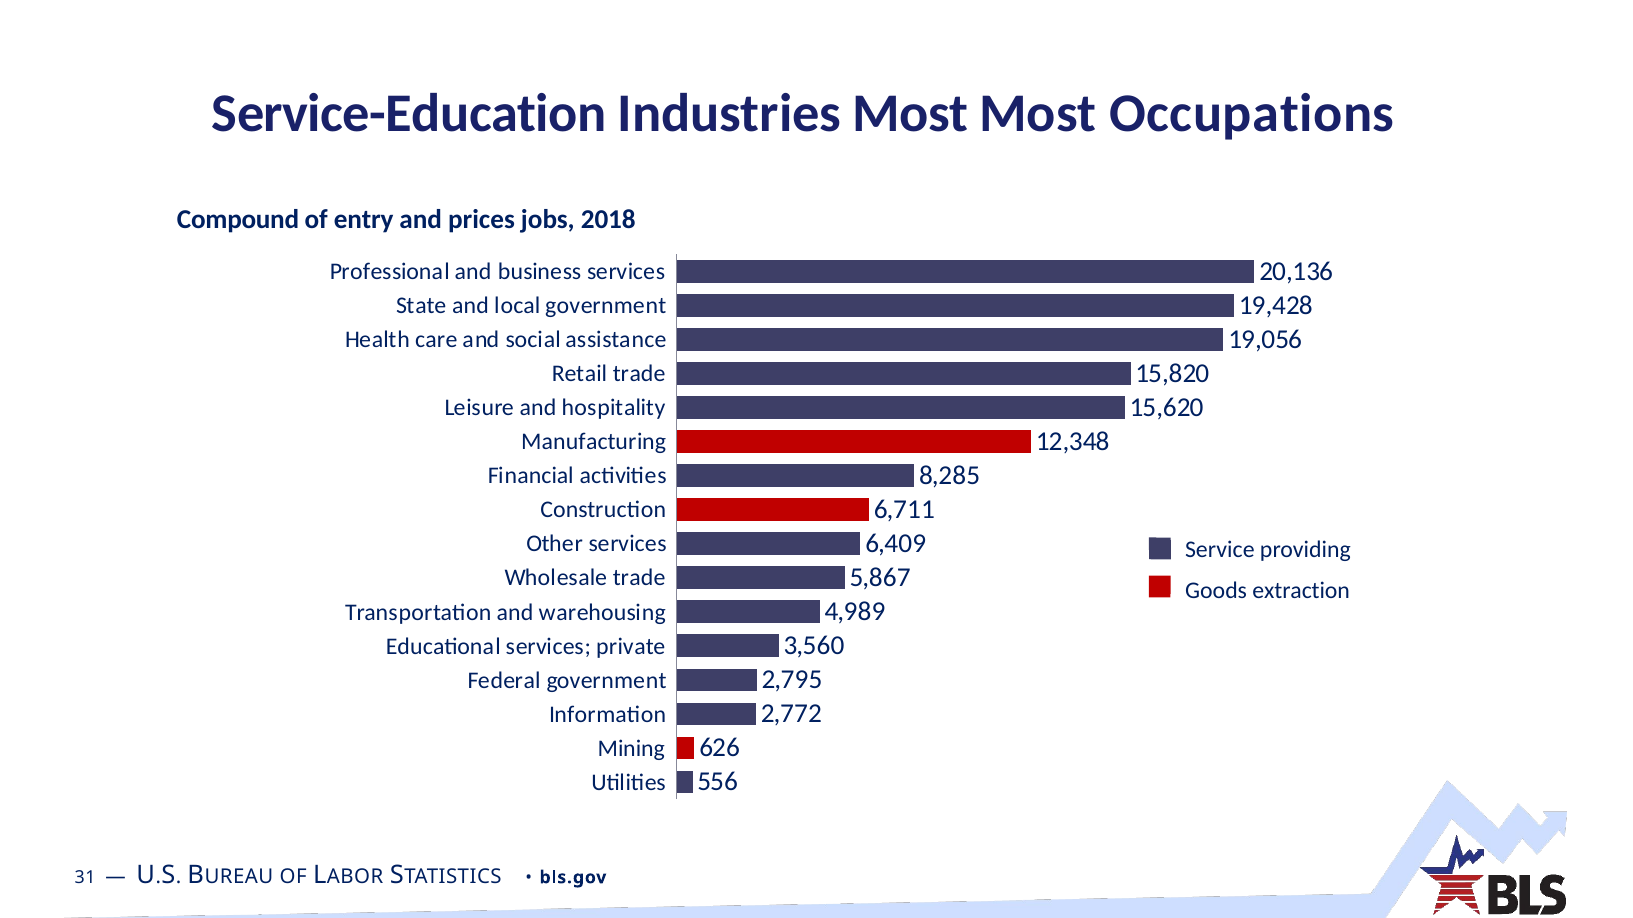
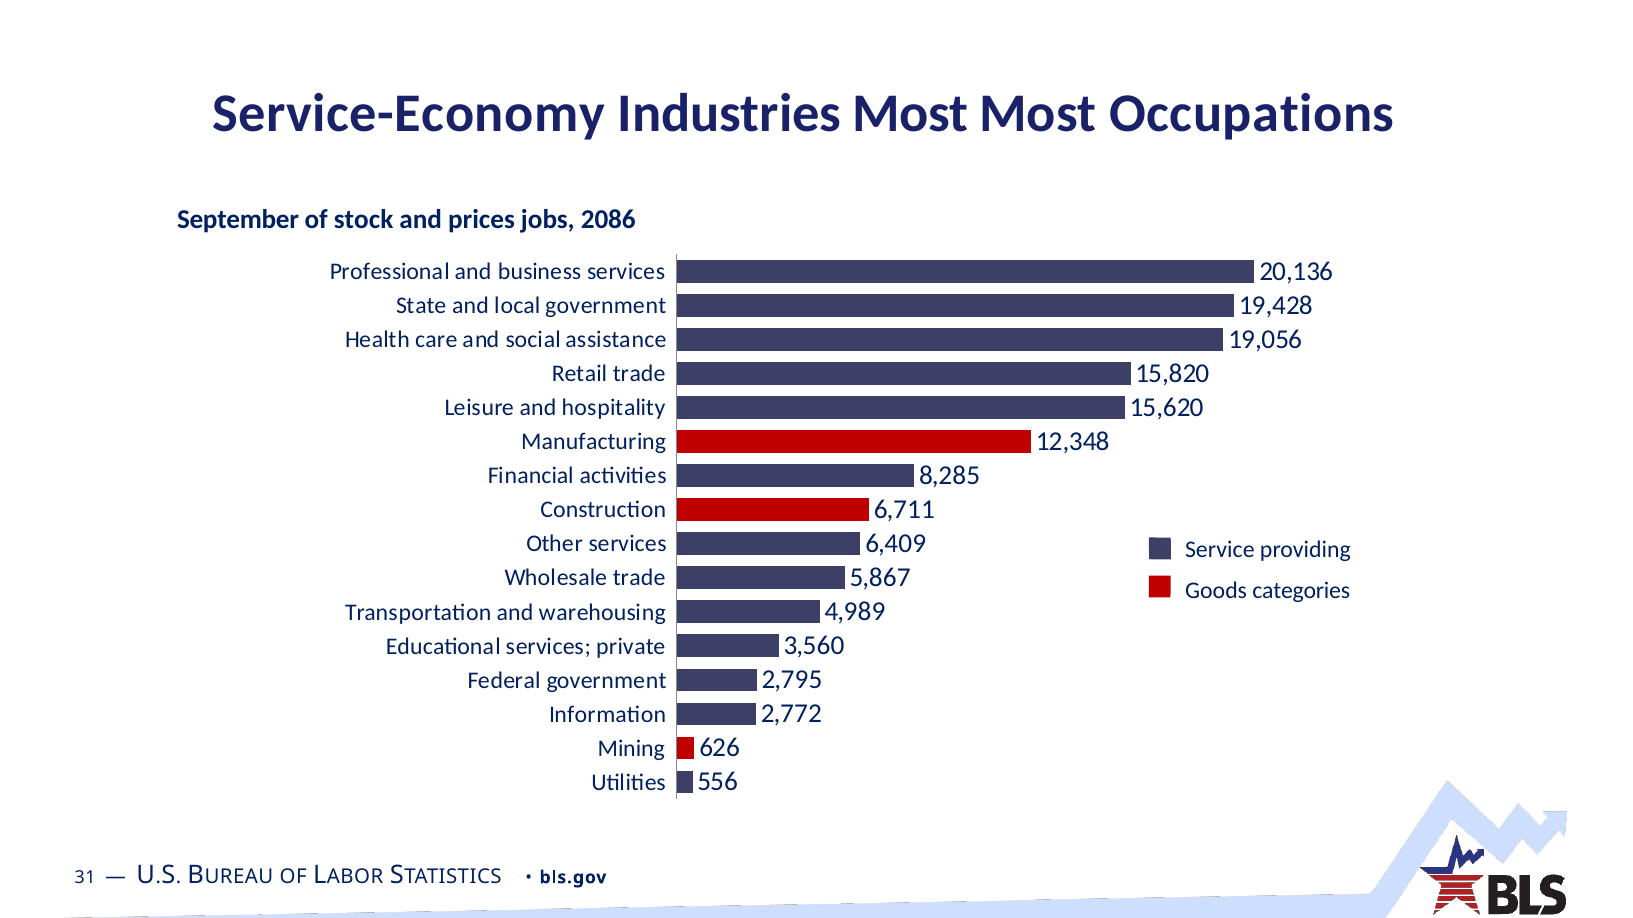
Service-Education: Service-Education -> Service-Economy (409, 113)
Compound: Compound -> September (238, 220)
entry: entry -> stock (364, 220)
2018: 2018 -> 2086 (608, 220)
extraction: extraction -> categories (1301, 591)
